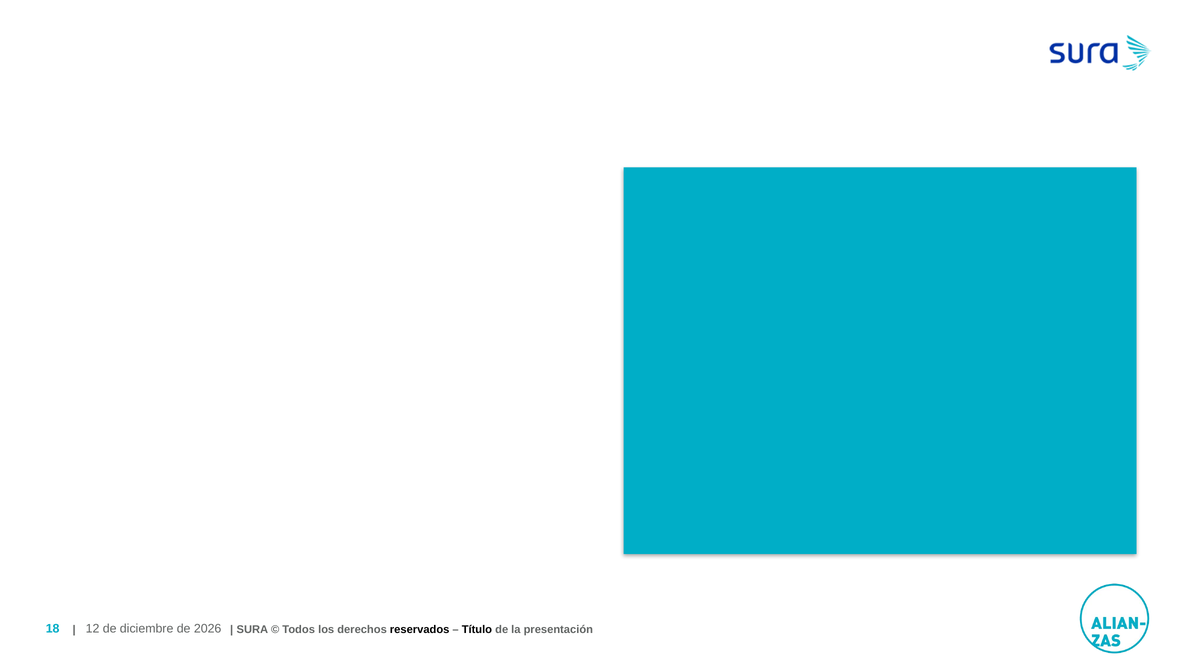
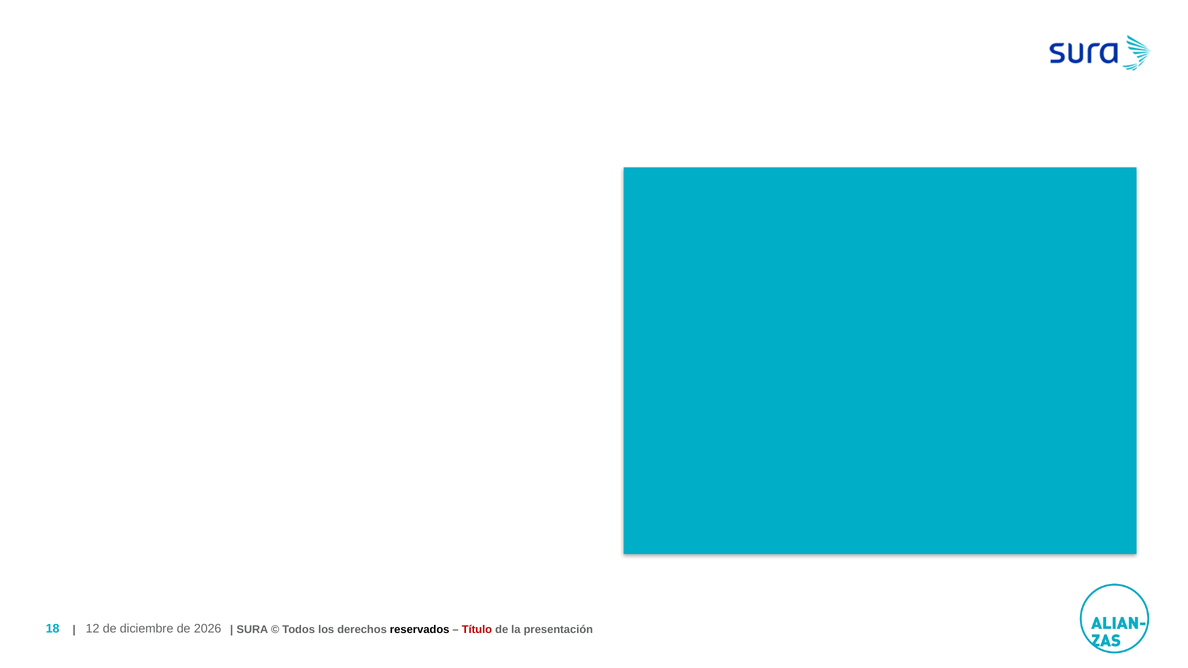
Título colour: black -> red (477, 630)
